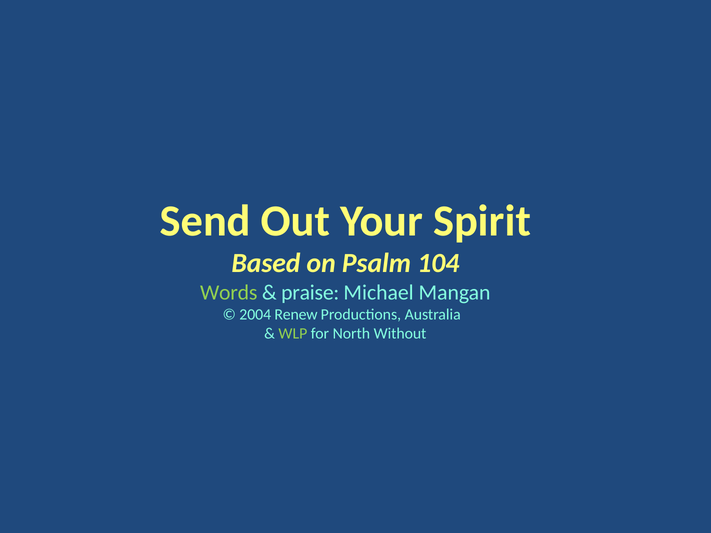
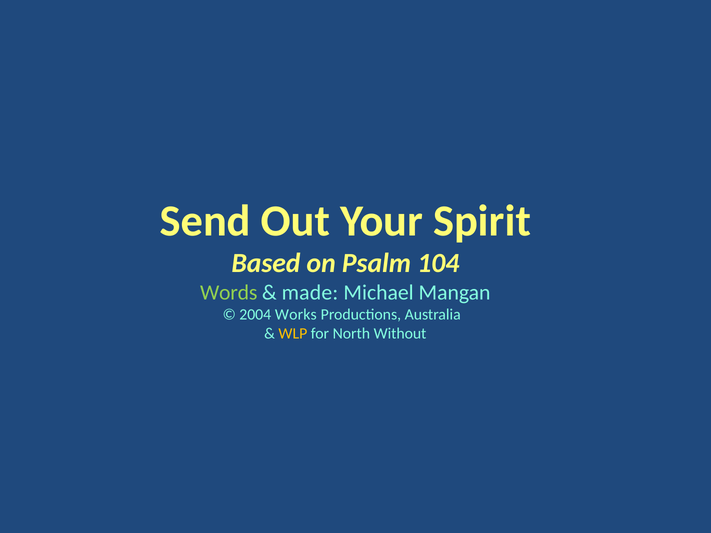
praise: praise -> made (310, 292)
Renew: Renew -> Works (296, 315)
WLP colour: light green -> yellow (293, 334)
